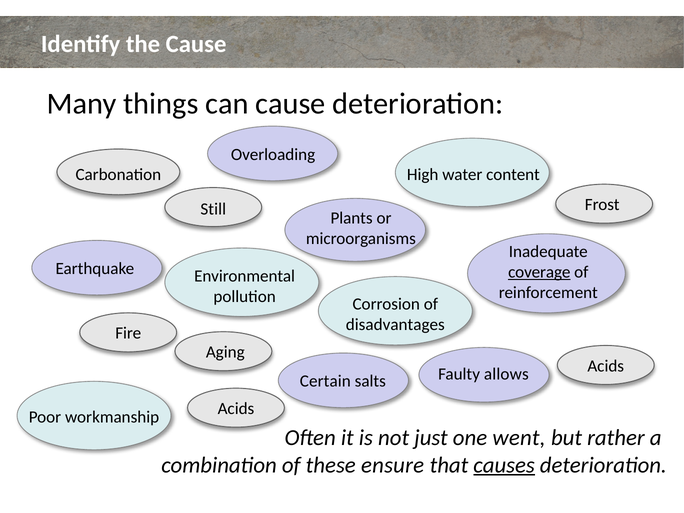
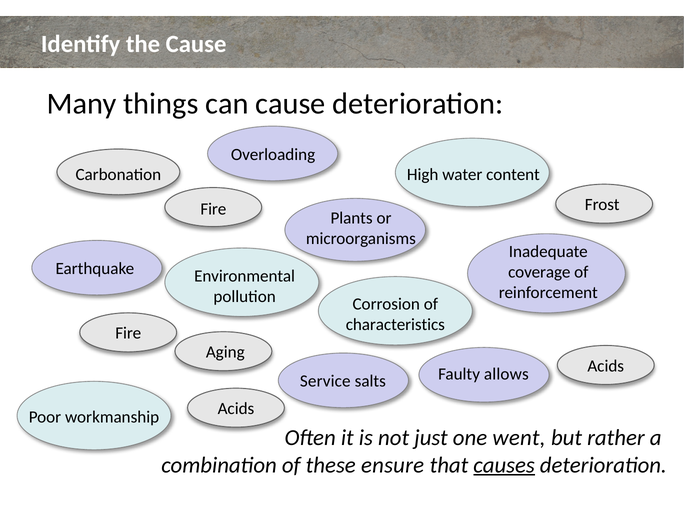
Still: Still -> Fire (213, 209)
coverage underline: present -> none (539, 272)
disadvantages: disadvantages -> characteristics (395, 325)
Certain: Certain -> Service (325, 381)
